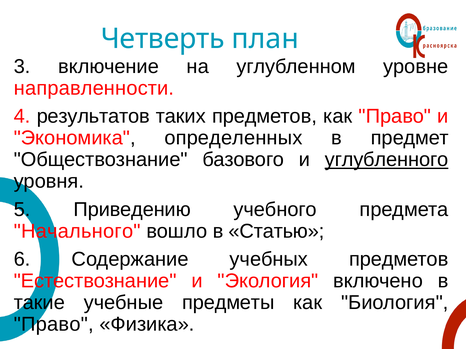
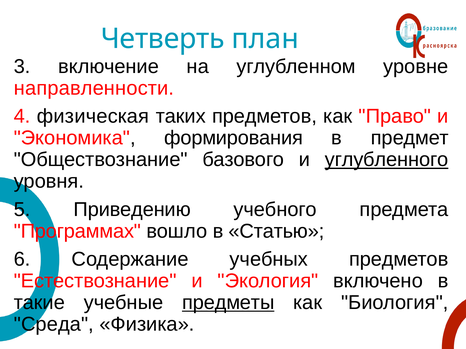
результатов: результатов -> физическая (93, 117)
определенных: определенных -> формирования (234, 138)
Начального: Начального -> Программах (77, 231)
предметы underline: none -> present (228, 303)
Право: Право -> Среда (54, 325)
